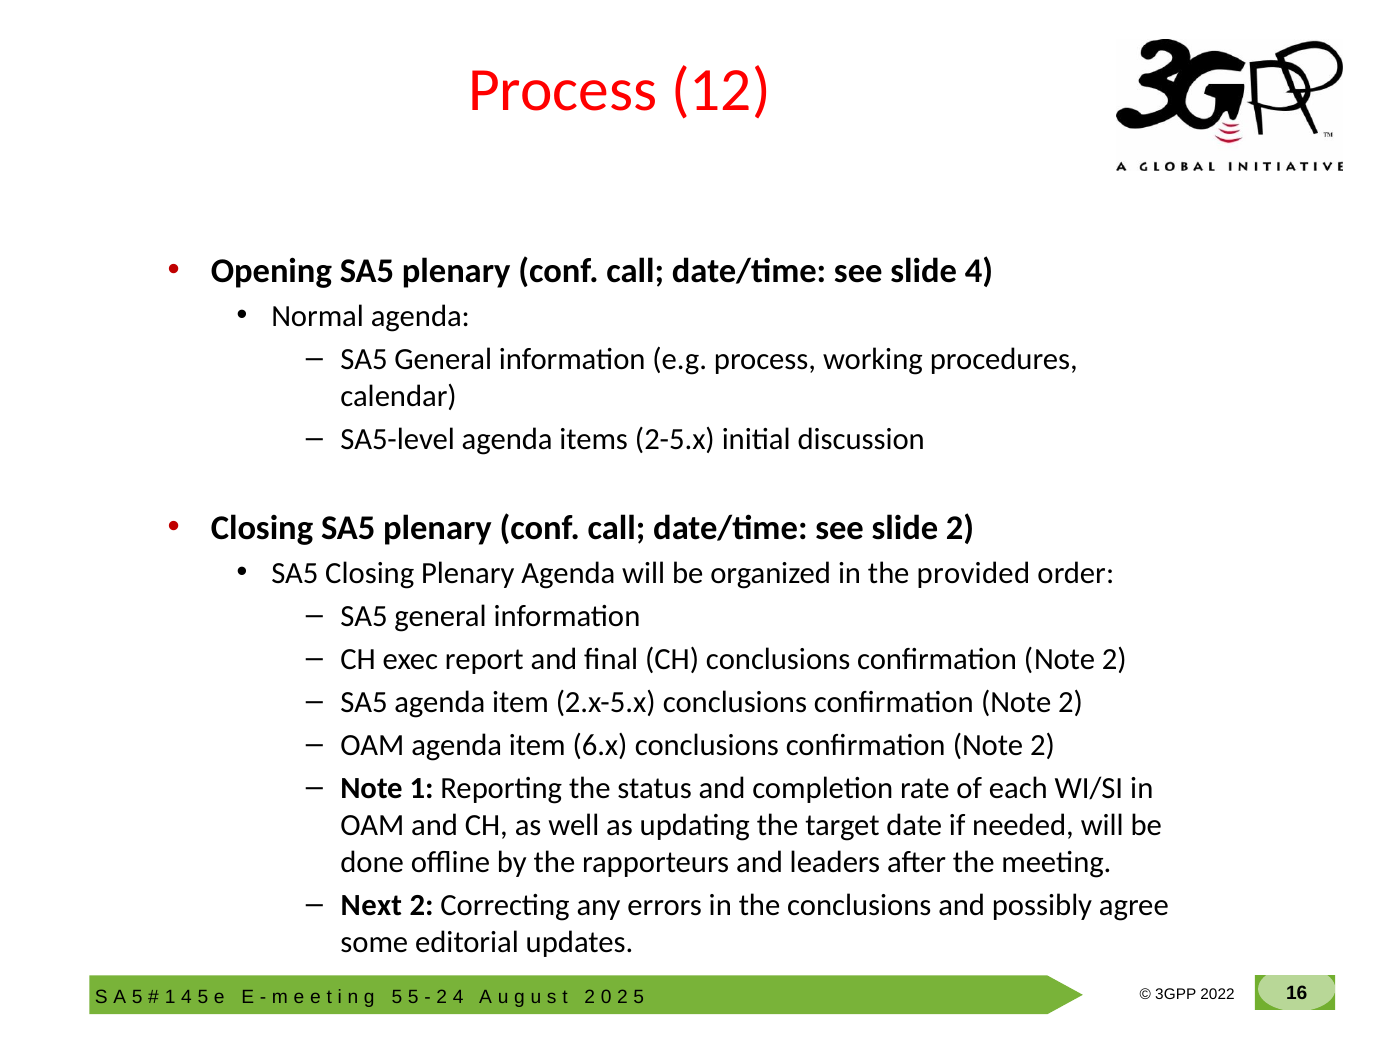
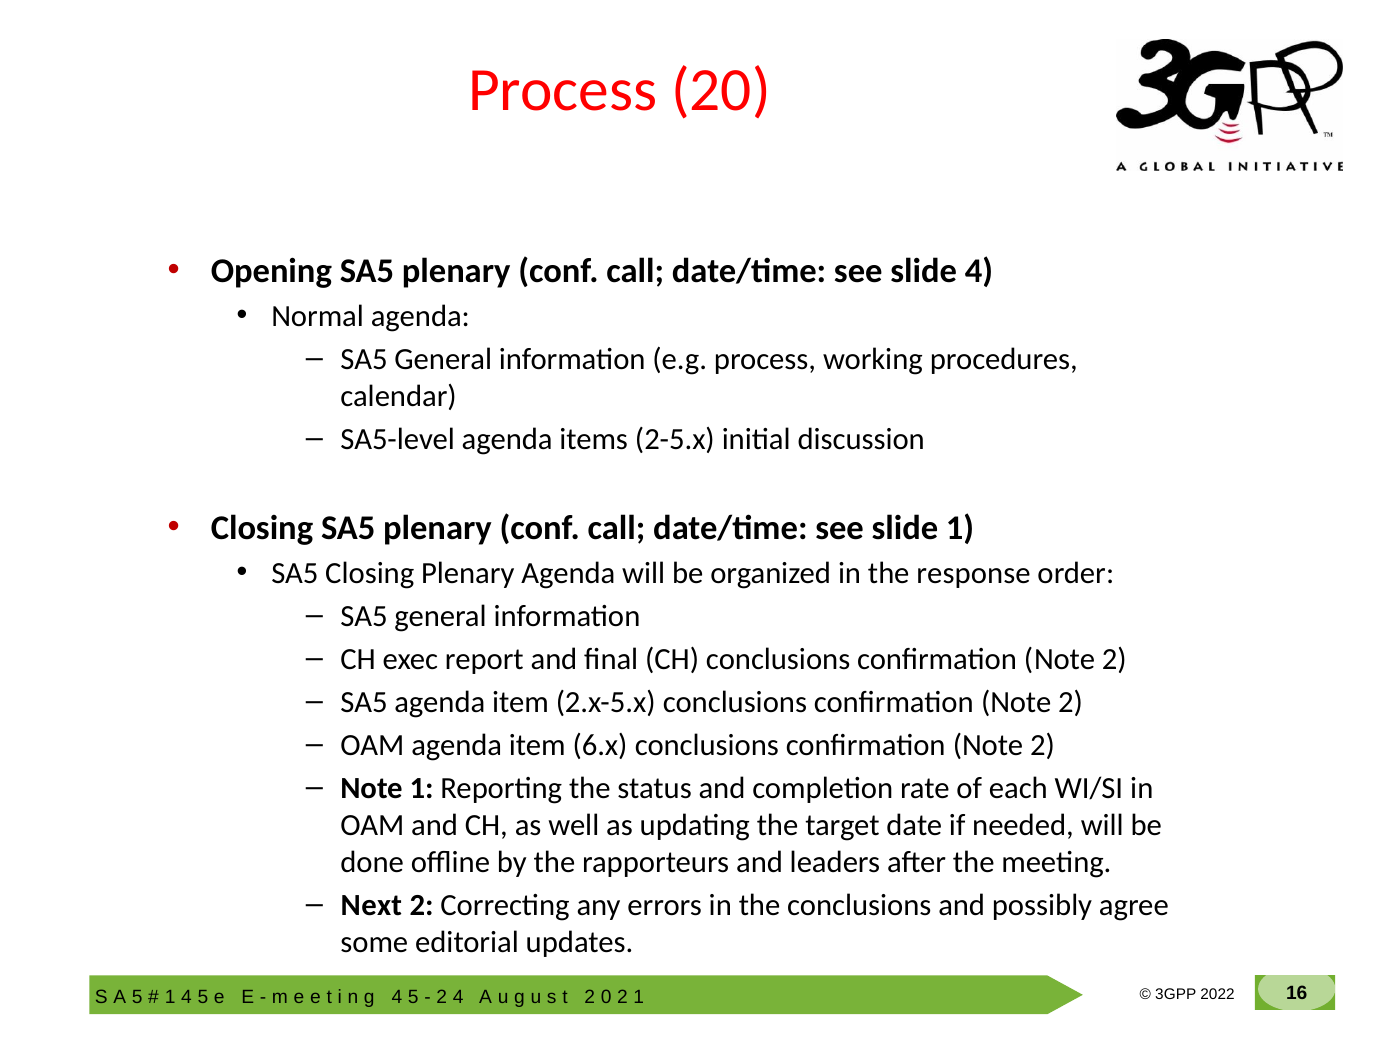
12: 12 -> 20 (721, 91)
slide 2: 2 -> 1 (960, 528)
provided: provided -> response (974, 573)
5: 5 -> 4 (397, 997)
2 5: 5 -> 1 (639, 997)
